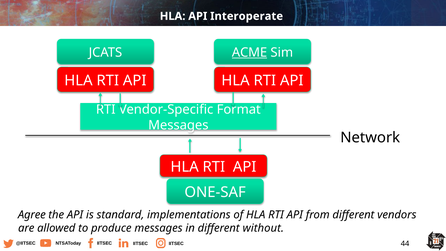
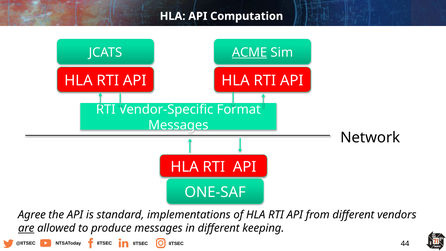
Interoperate: Interoperate -> Computation (247, 16)
are underline: none -> present (26, 228)
without: without -> keeping (263, 228)
